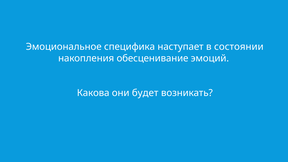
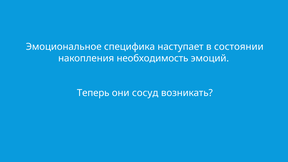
обесценивание: обесценивание -> необходимость (152, 58)
Какова: Какова -> Теперь (93, 93)
будет: будет -> сосуд (145, 93)
